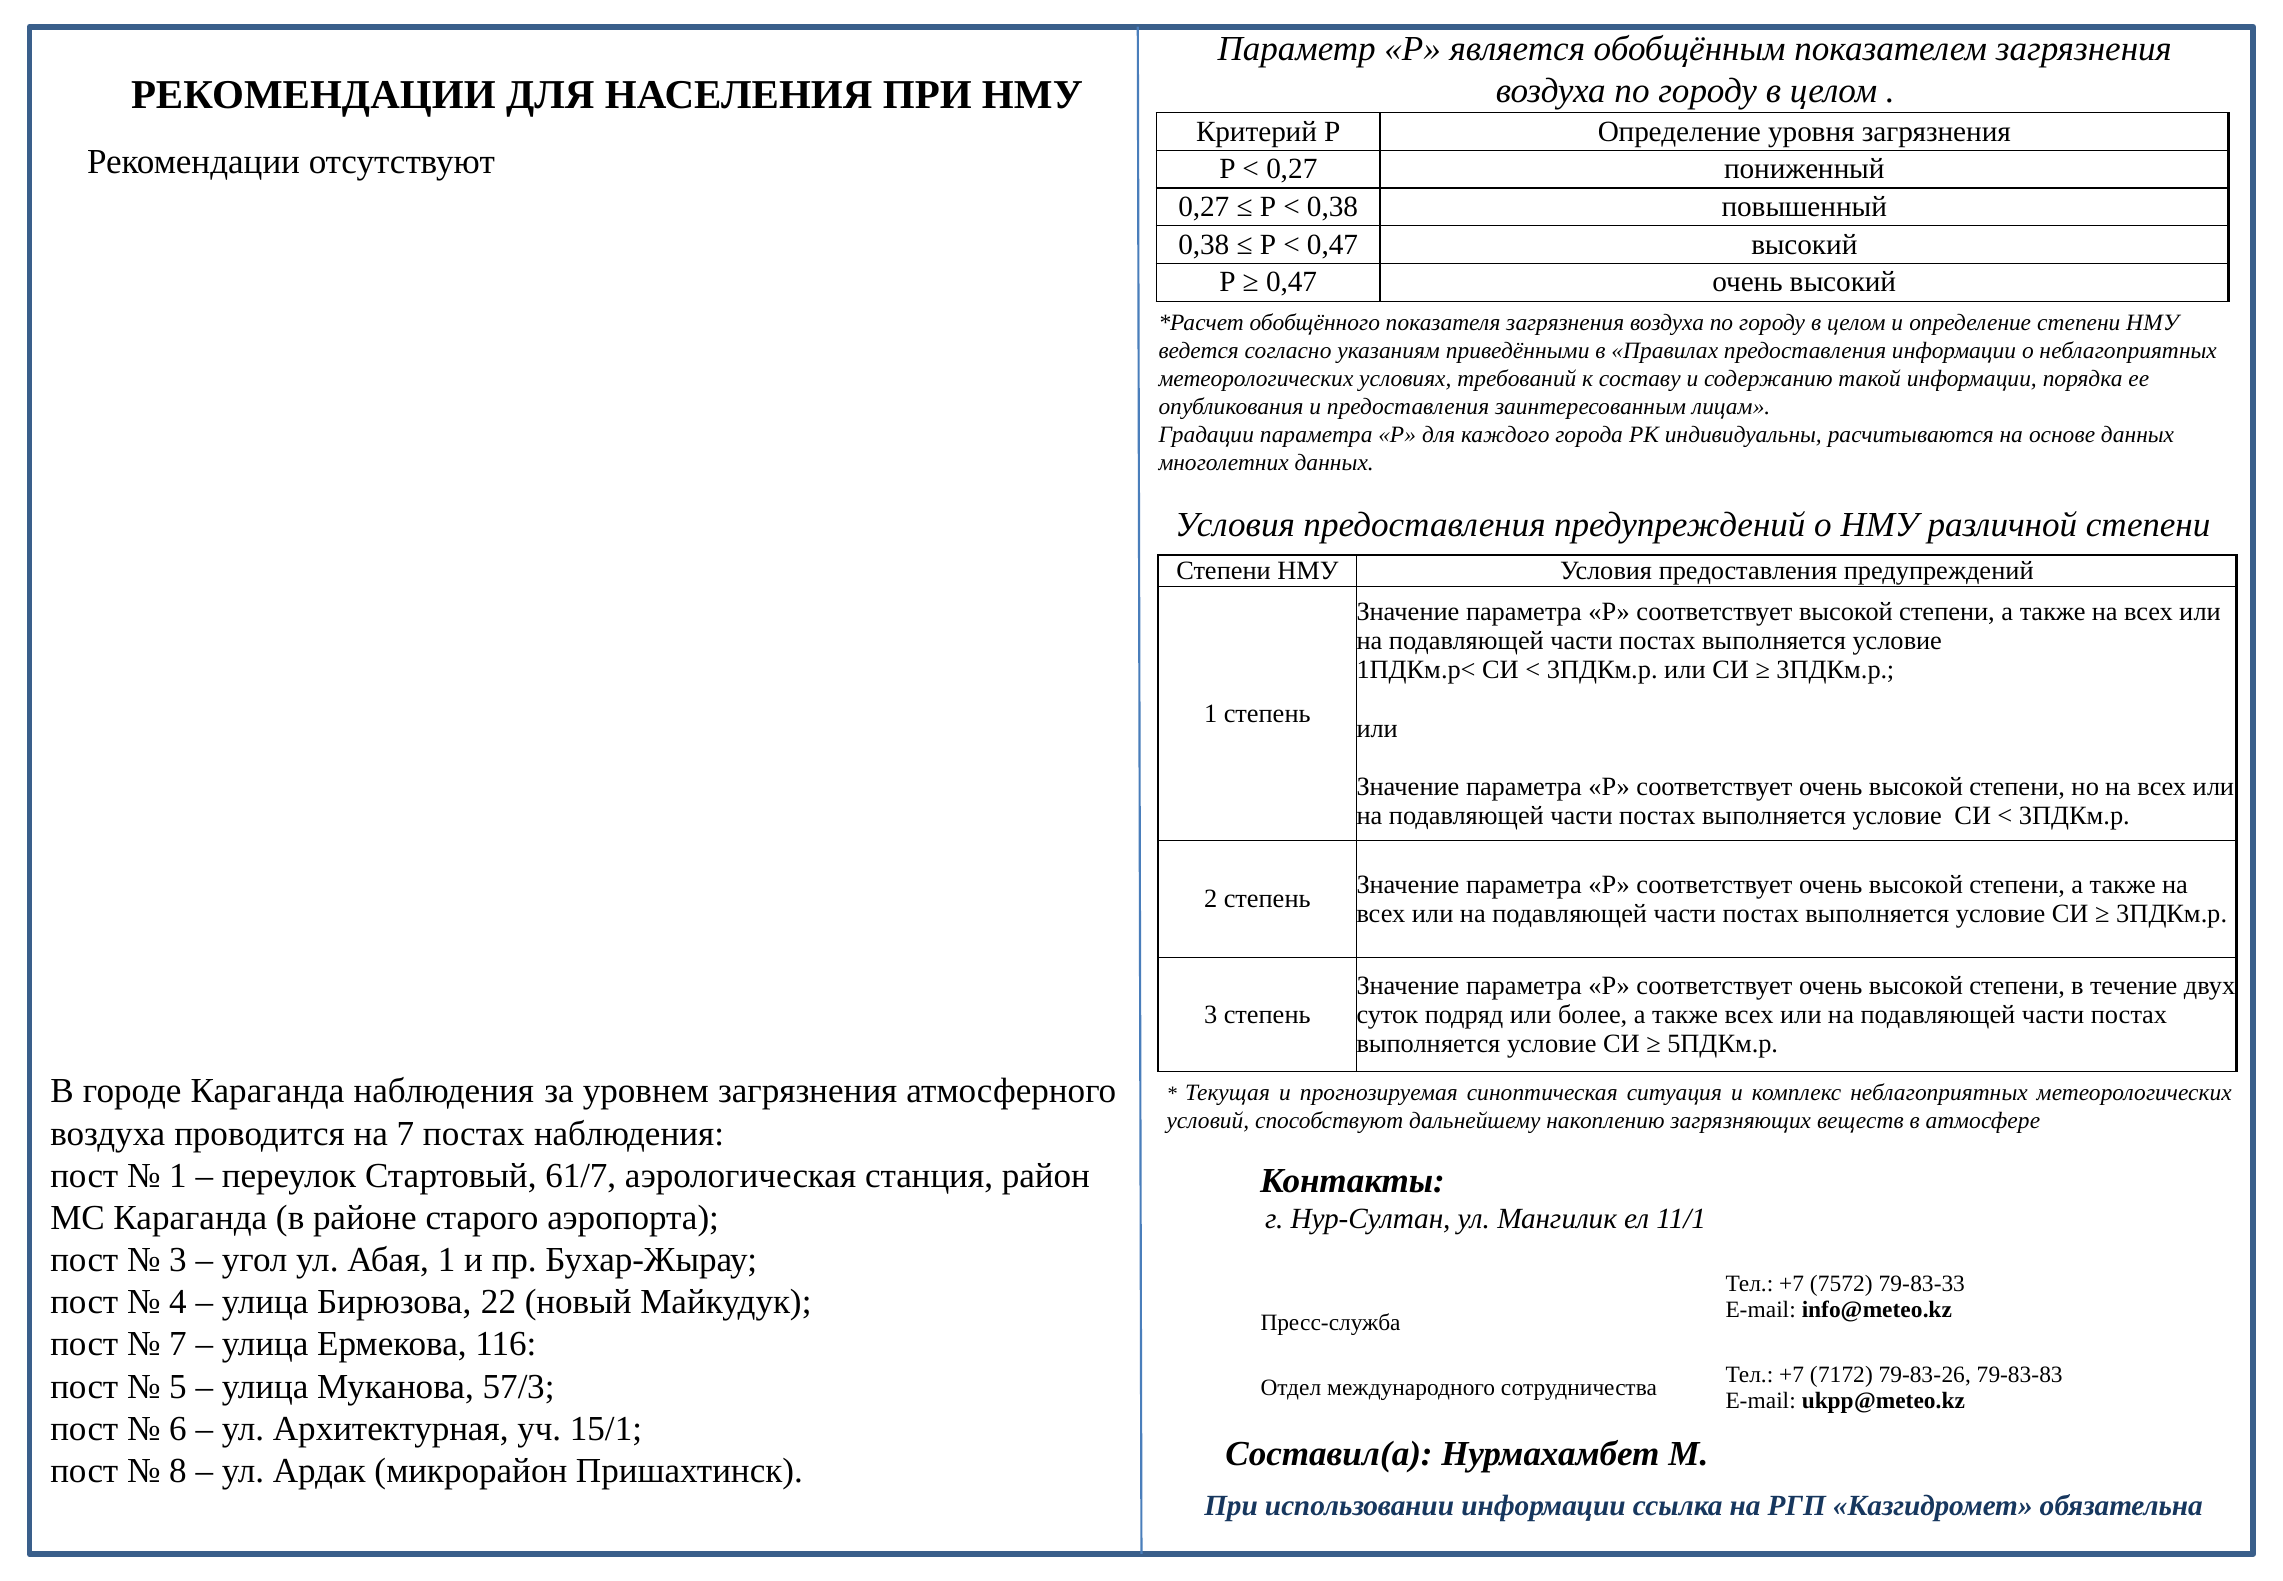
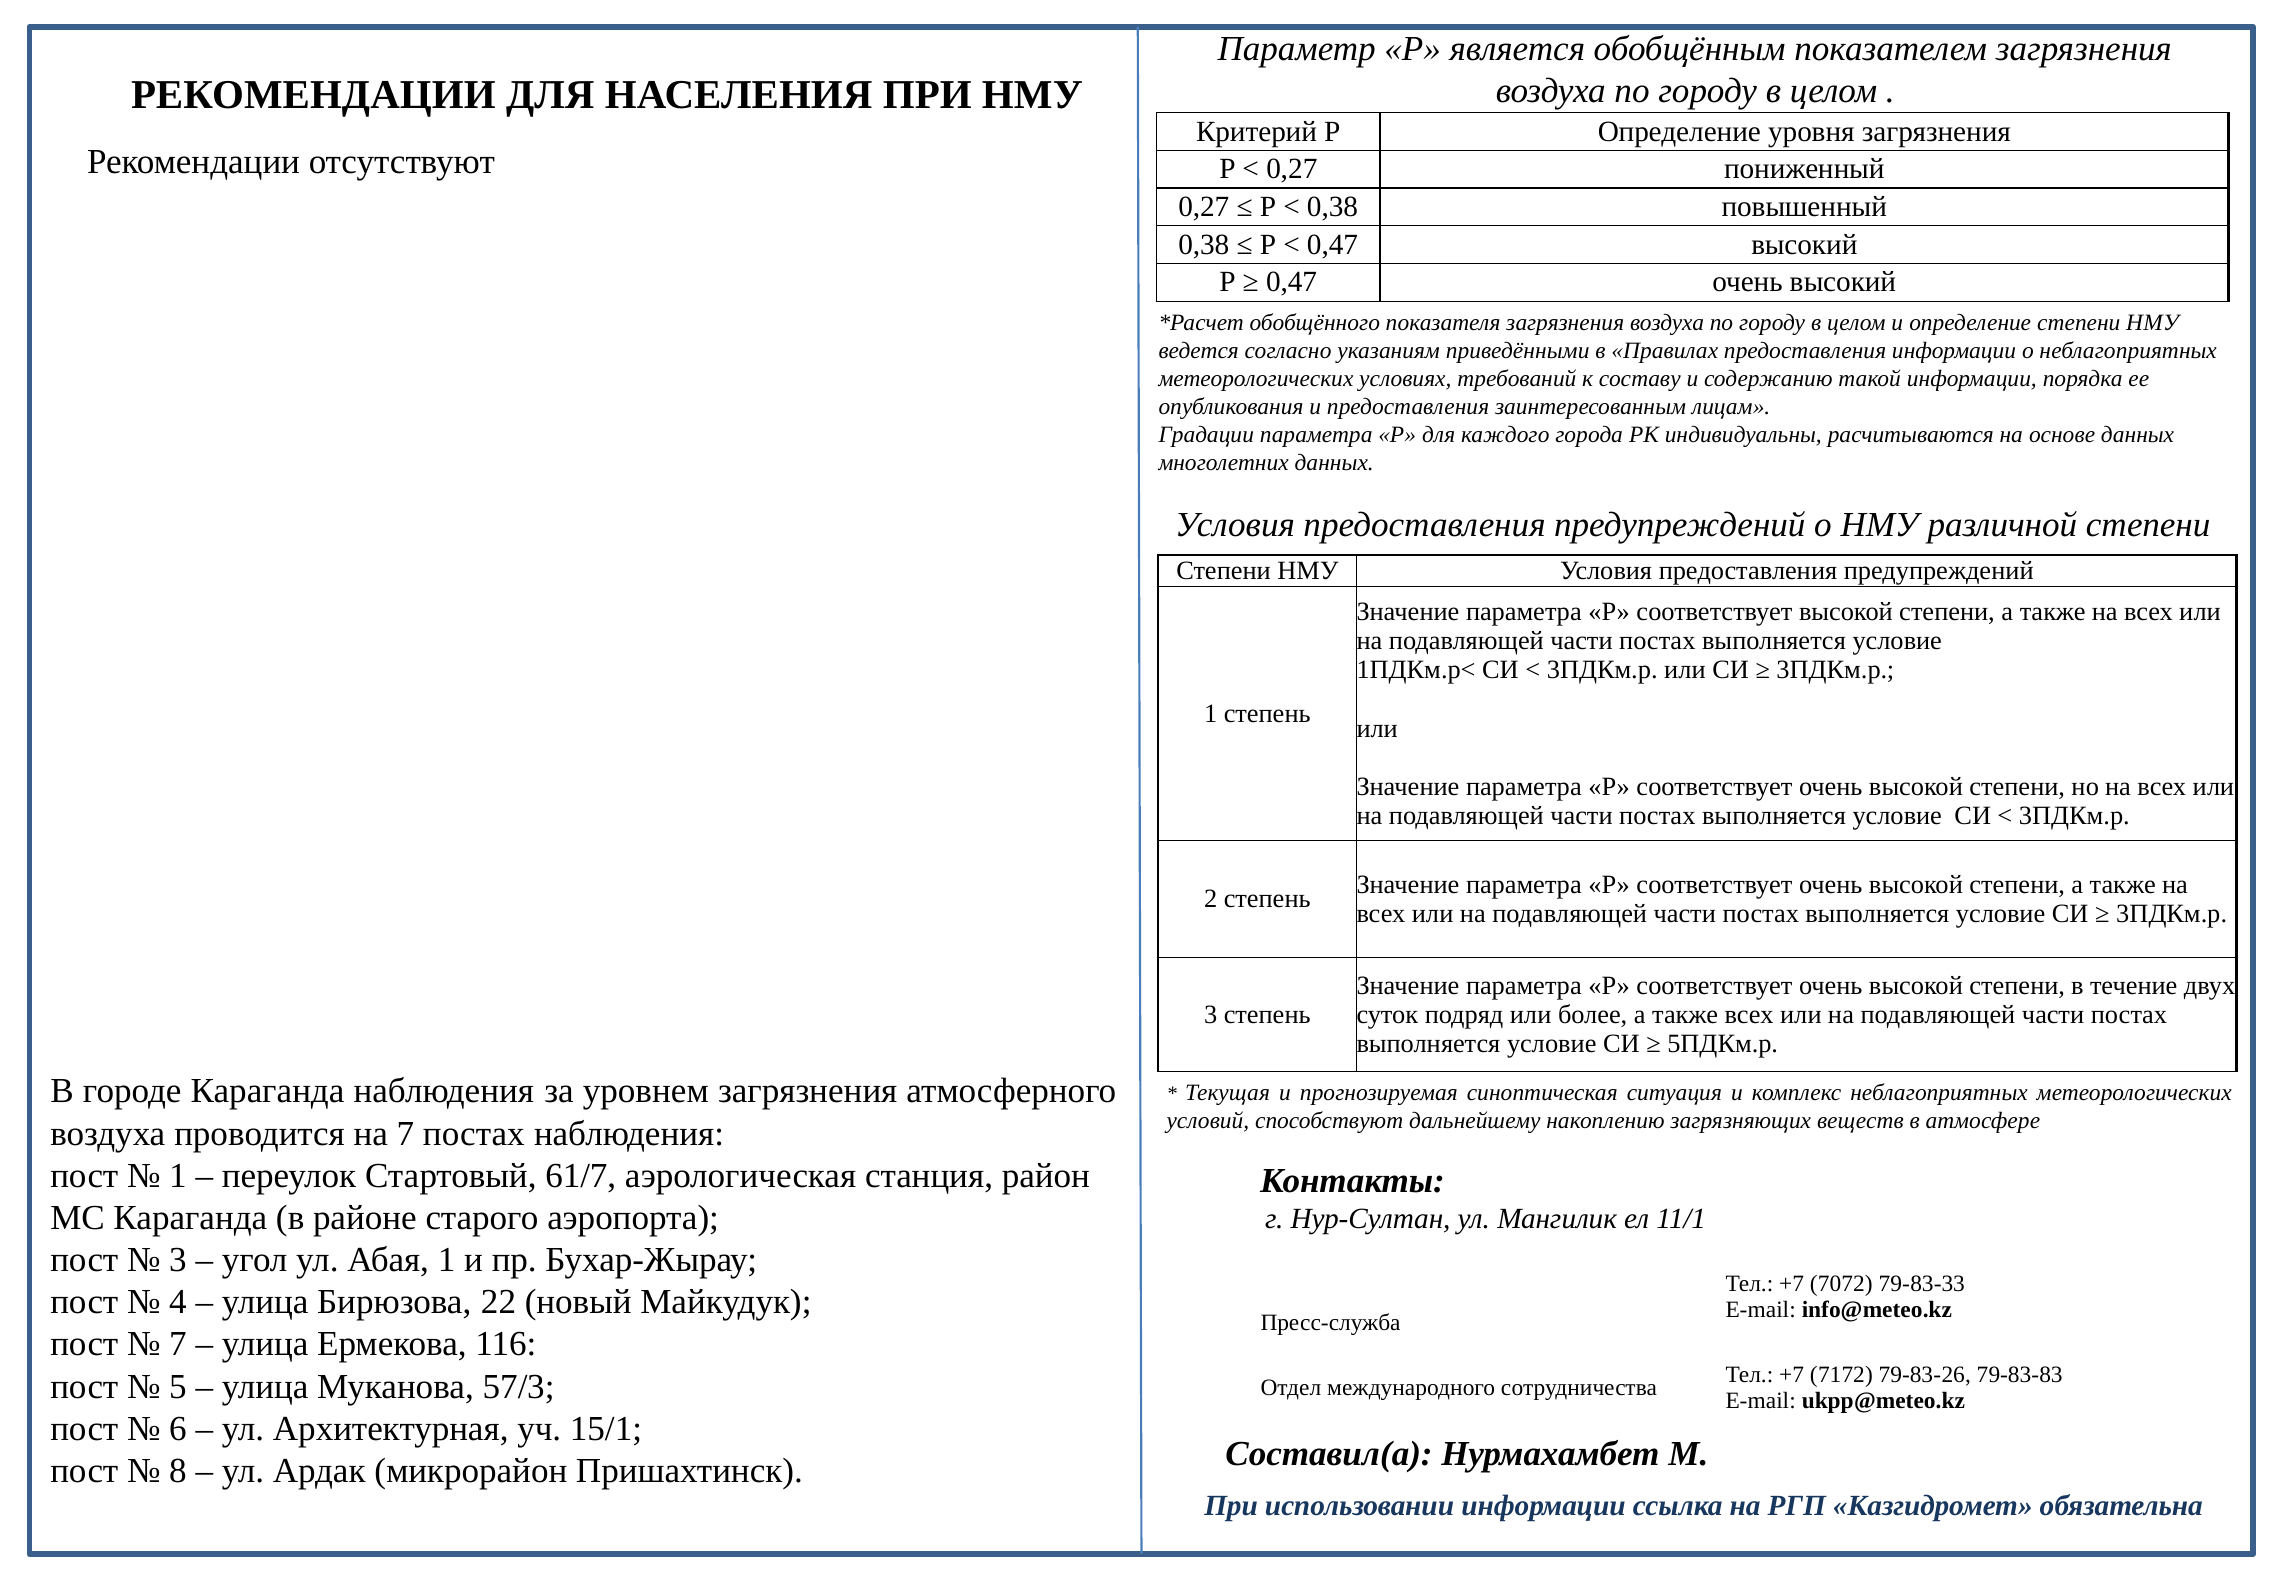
7572: 7572 -> 7072 (1841, 1283)
